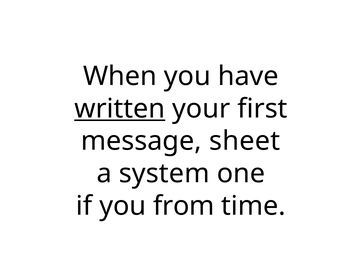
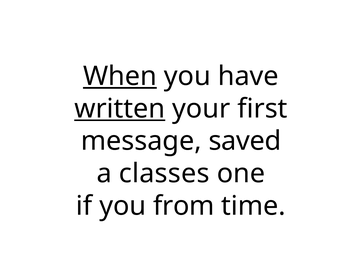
When underline: none -> present (120, 76)
sheet: sheet -> saved (245, 141)
system: system -> classes (164, 174)
